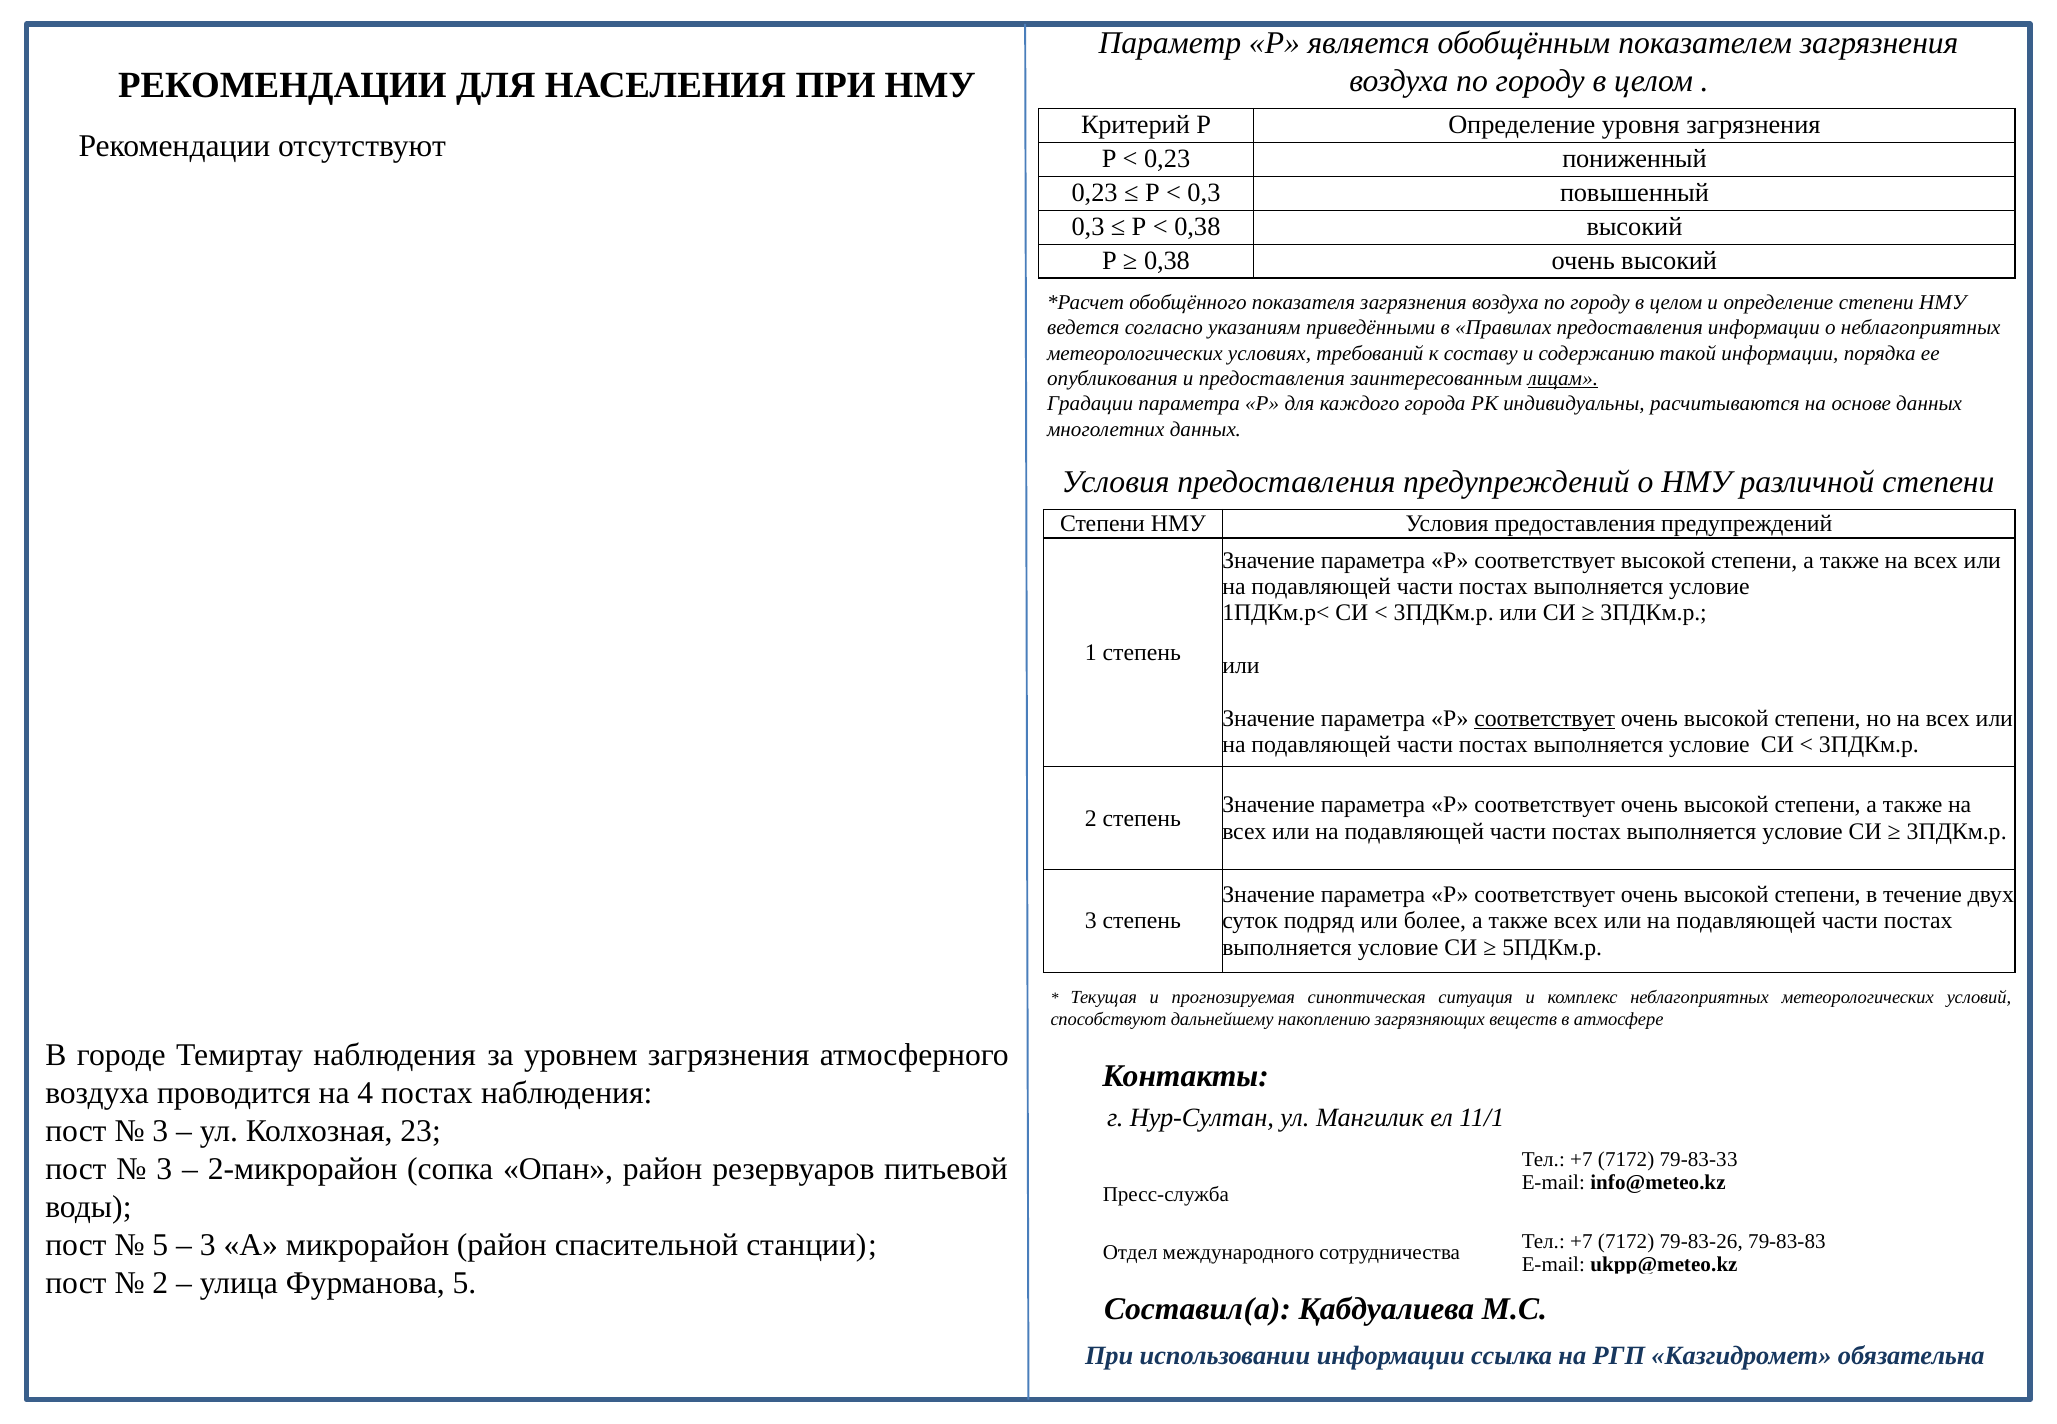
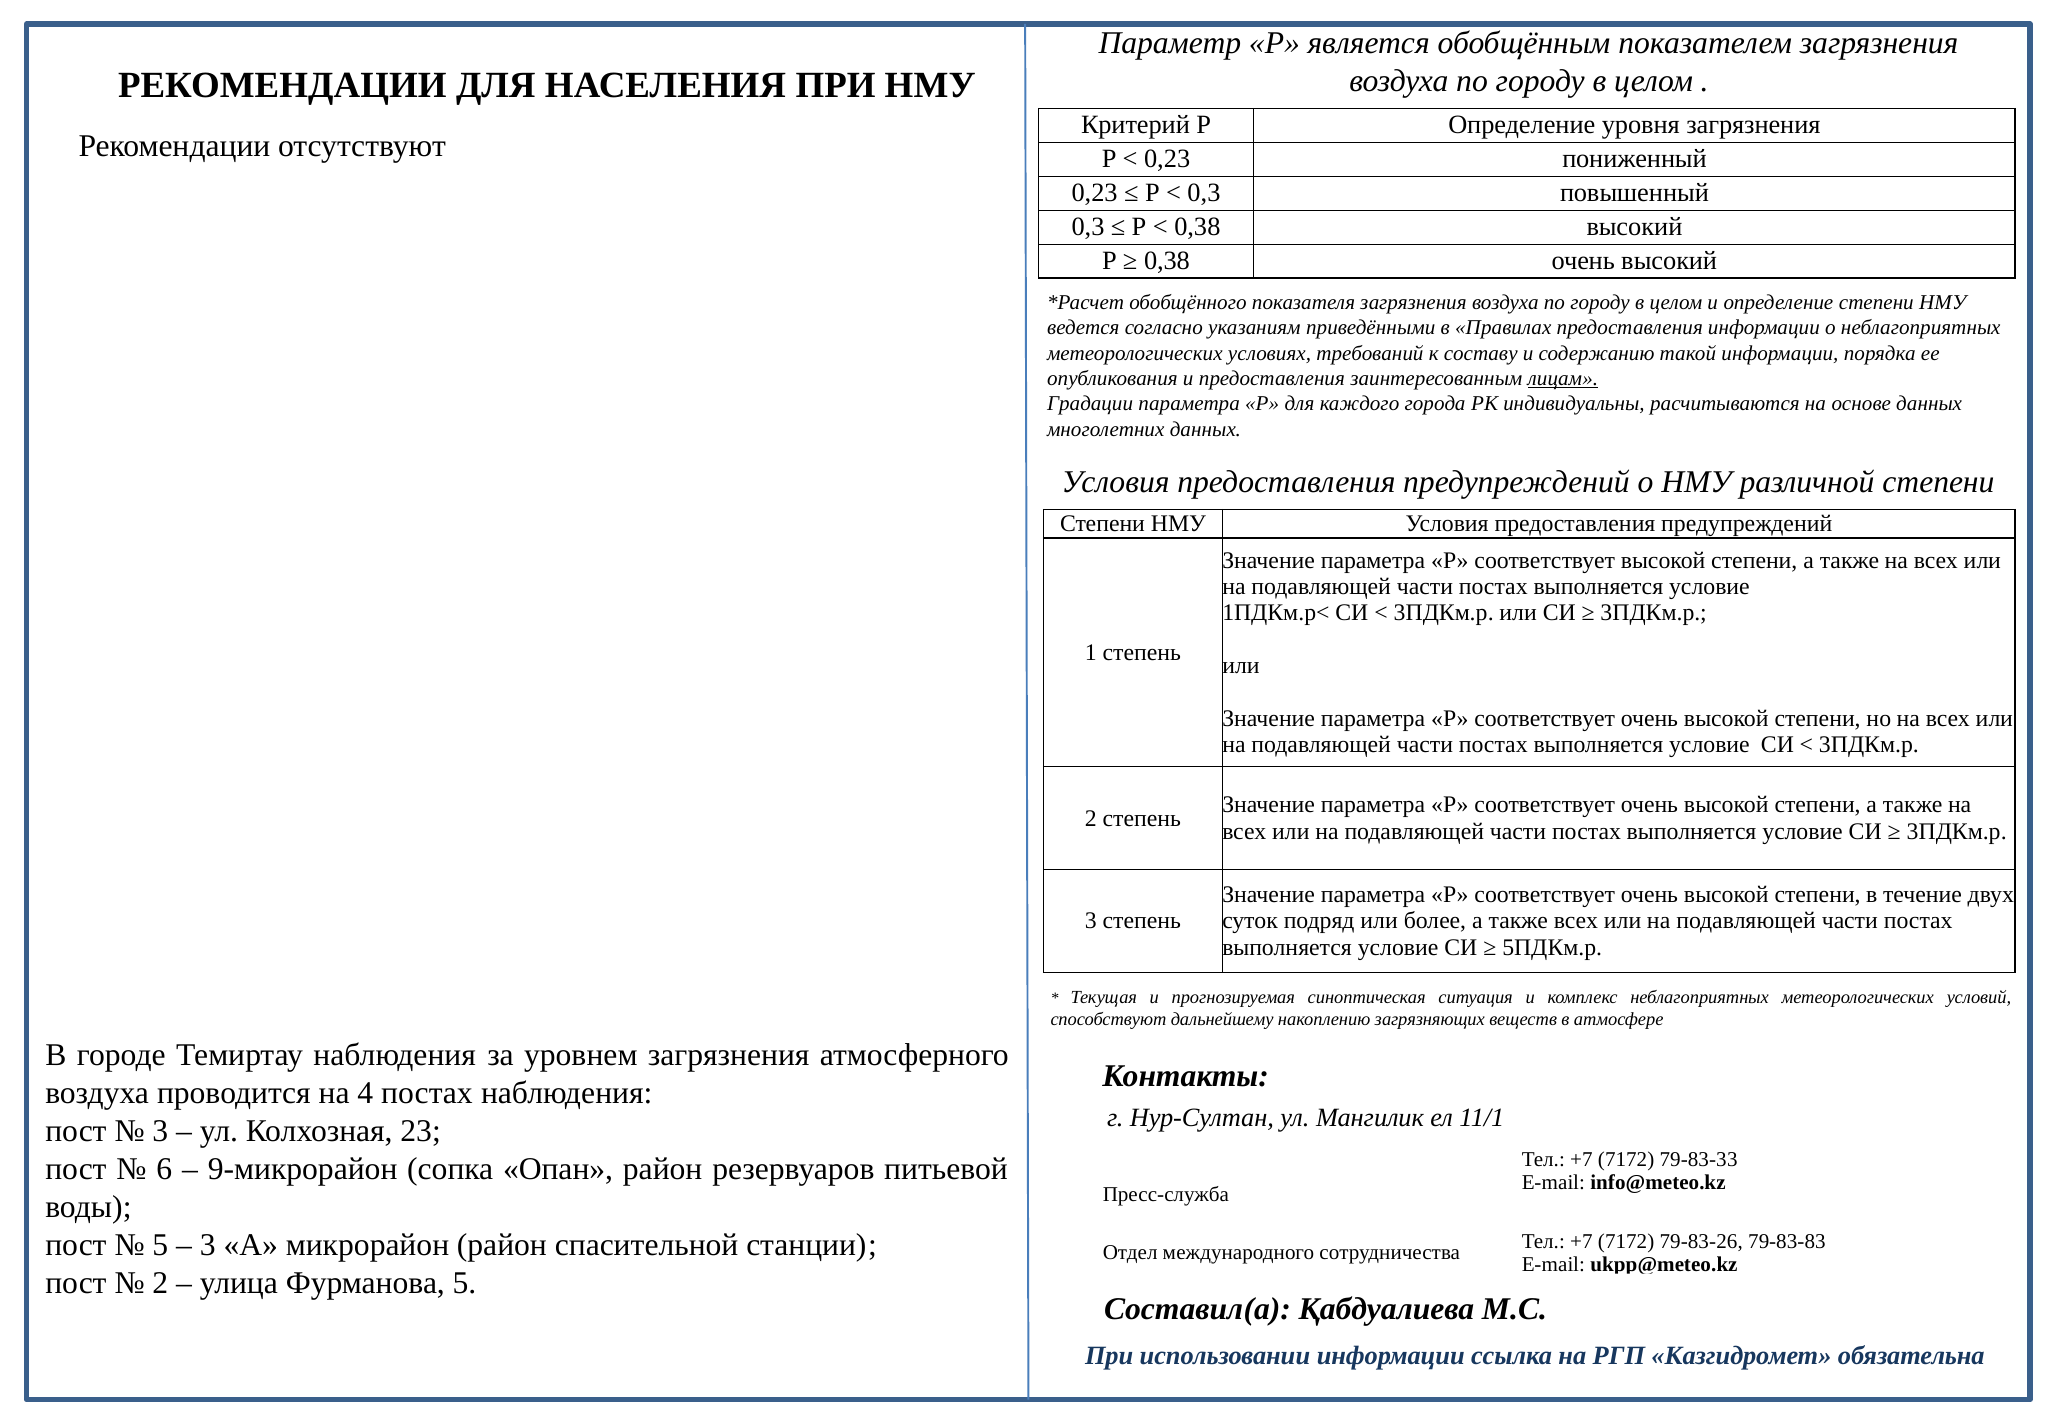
соответствует underline: present -> none (1545, 718)
3: 3 -> 6 (164, 1169)
2-микрорайон: 2-микрорайон -> 9-микрорайон (303, 1169)
